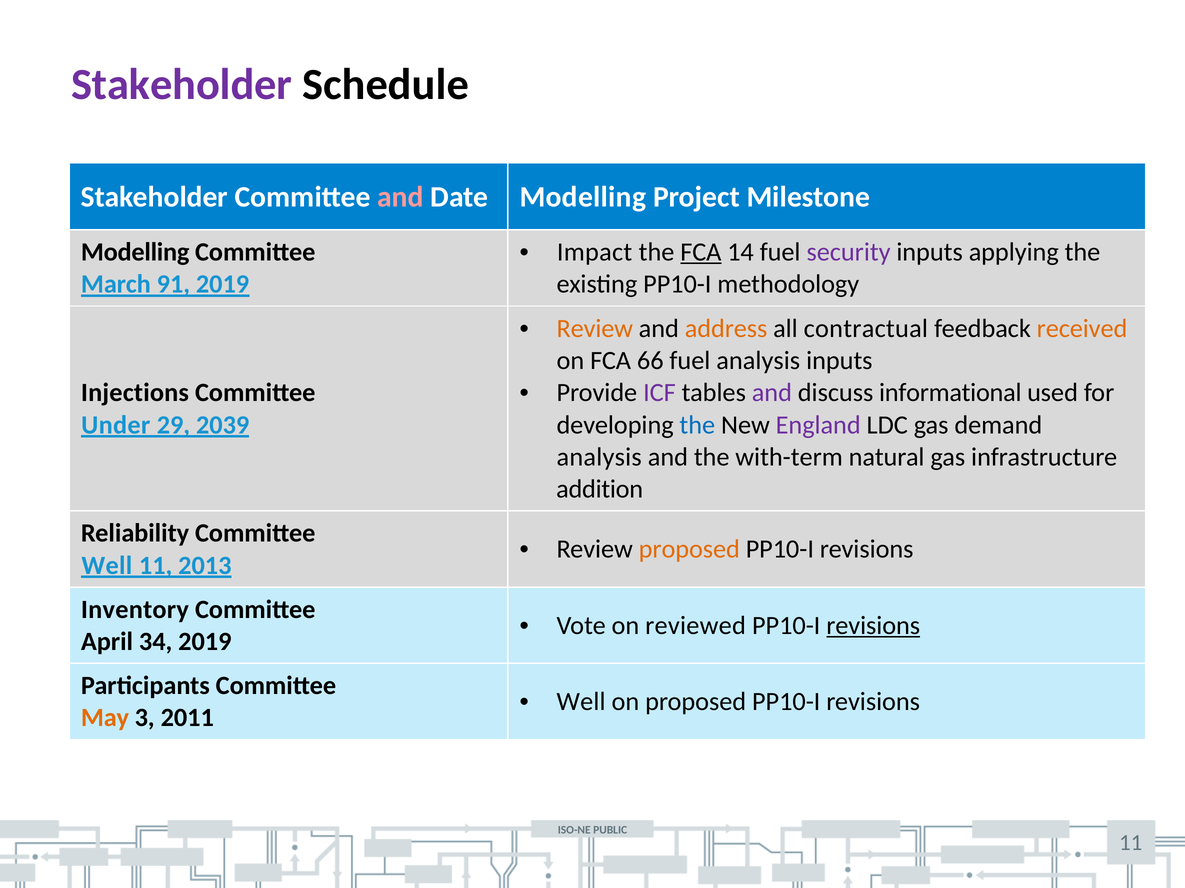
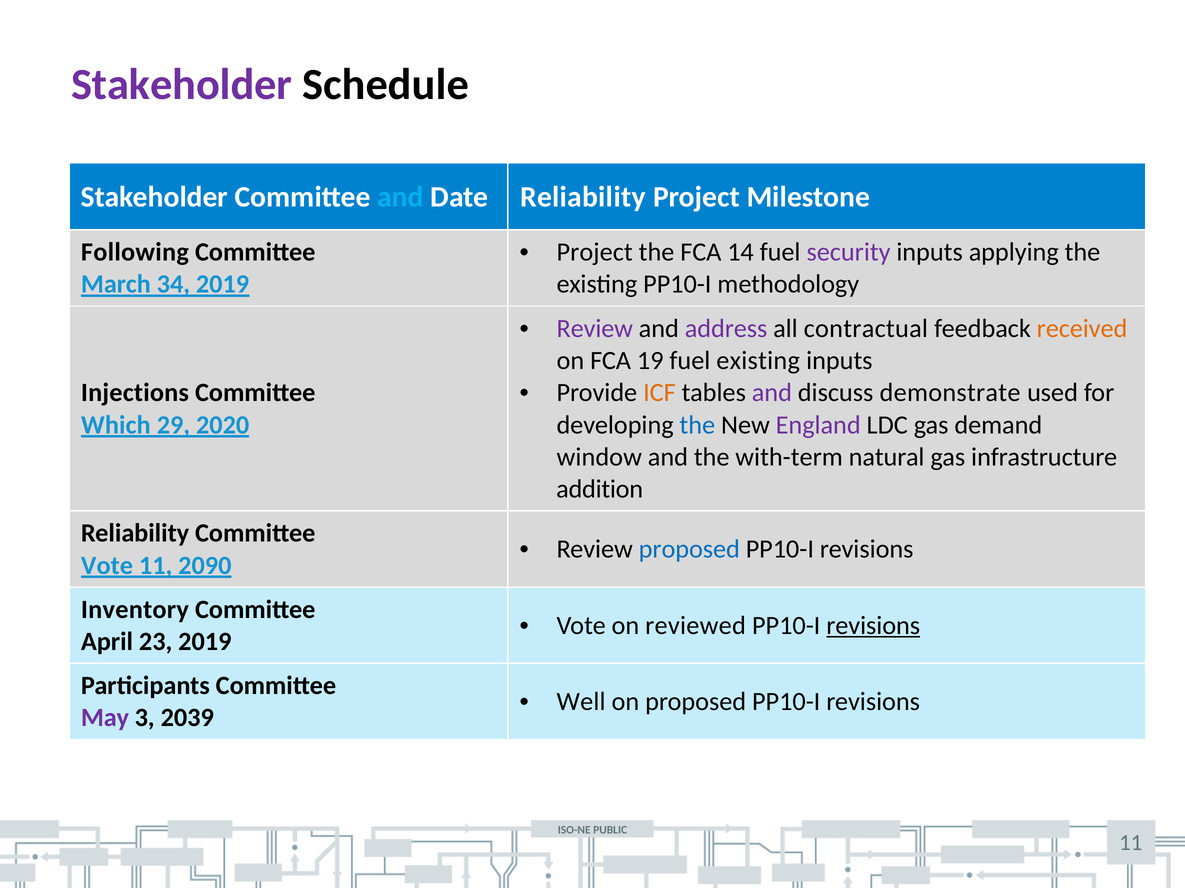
and colour: pink -> light blue (400, 197)
Date Modelling: Modelling -> Reliability (583, 197)
Impact: Impact -> Project (595, 252)
FCA underline: present -> none (701, 252)
Modelling: Modelling -> Following (135, 252)
91: 91 -> 34 (173, 285)
Review colour: orange -> purple (595, 329)
address colour: orange -> purple (726, 329)
66: 66 -> 19 (650, 361)
fuel analysis: analysis -> existing (758, 361)
ICF colour: purple -> orange (659, 393)
informational: informational -> demonstrate (950, 393)
Under: Under -> Which (116, 425)
2039: 2039 -> 2020 (223, 425)
analysis: analysis -> window (599, 457)
proposed colour: orange -> blue (689, 550)
Well: Well -> Vote (107, 566)
2013: 2013 -> 2090 (205, 566)
34: 34 -> 23 (156, 642)
May colour: orange -> purple (105, 718)
2011: 2011 -> 2039 (187, 718)
